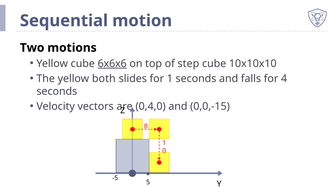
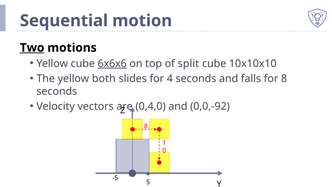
Two underline: none -> present (32, 48)
step: step -> split (188, 63)
for 1: 1 -> 4 (170, 78)
for 4: 4 -> 8 (284, 78)
0,0,-15: 0,0,-15 -> 0,0,-92 (210, 106)
